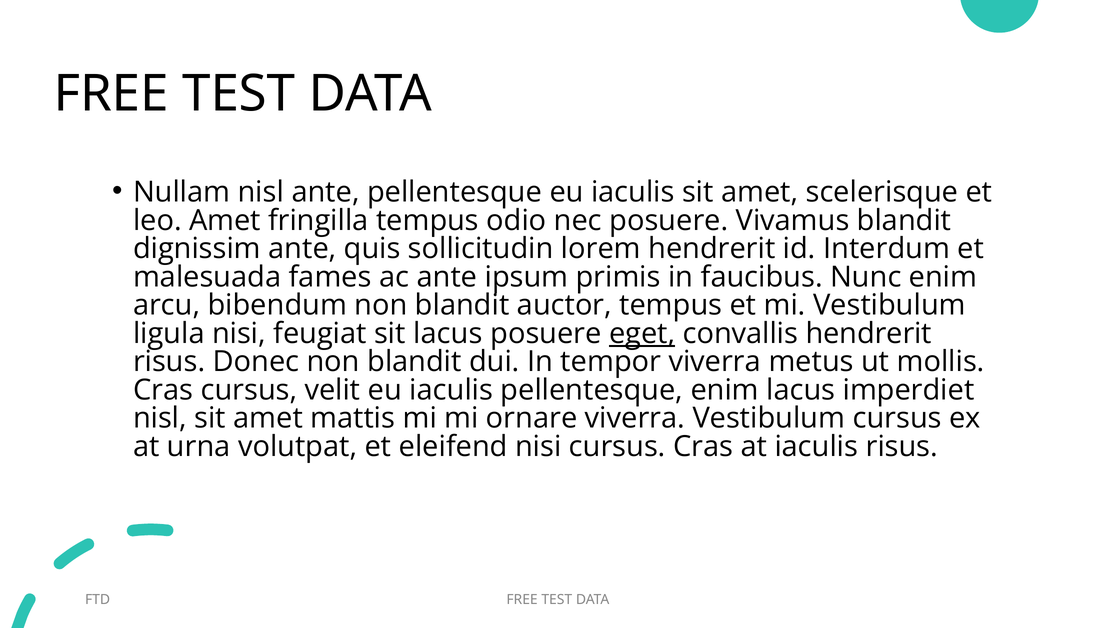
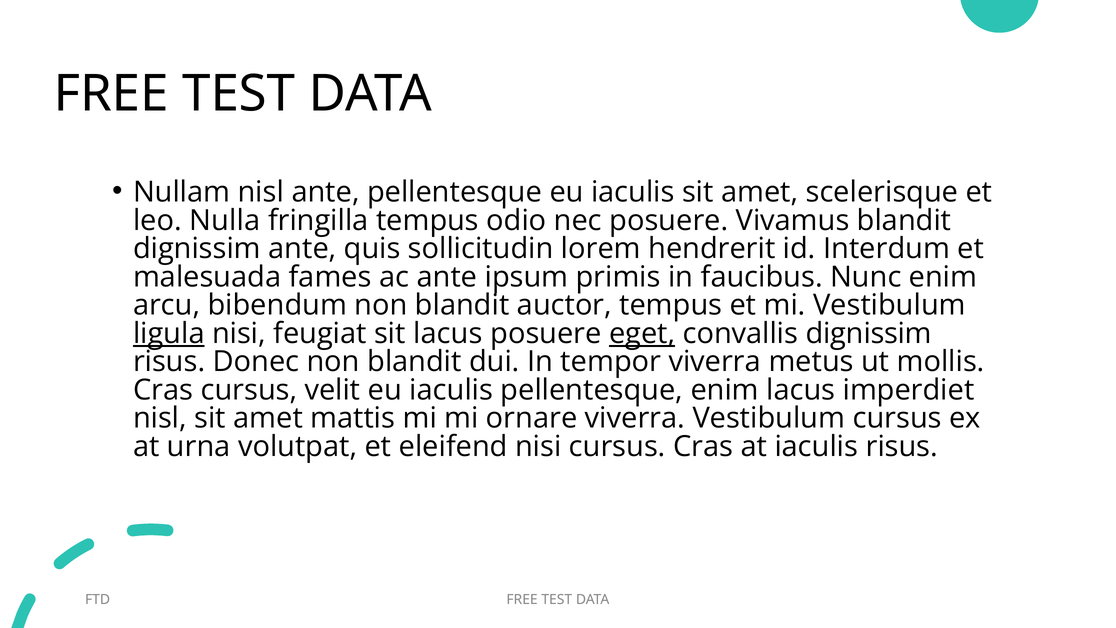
leo Amet: Amet -> Nulla (225, 220)
ligula underline: none -> present (169, 333)
convallis hendrerit: hendrerit -> dignissim (869, 333)
